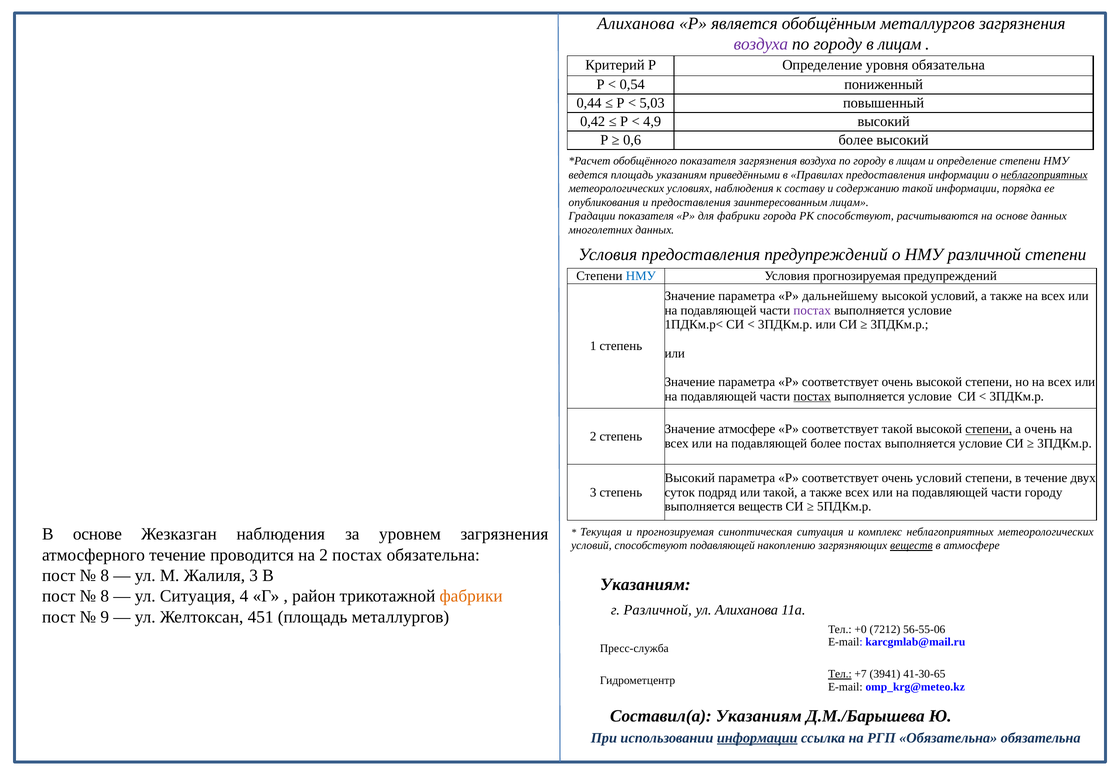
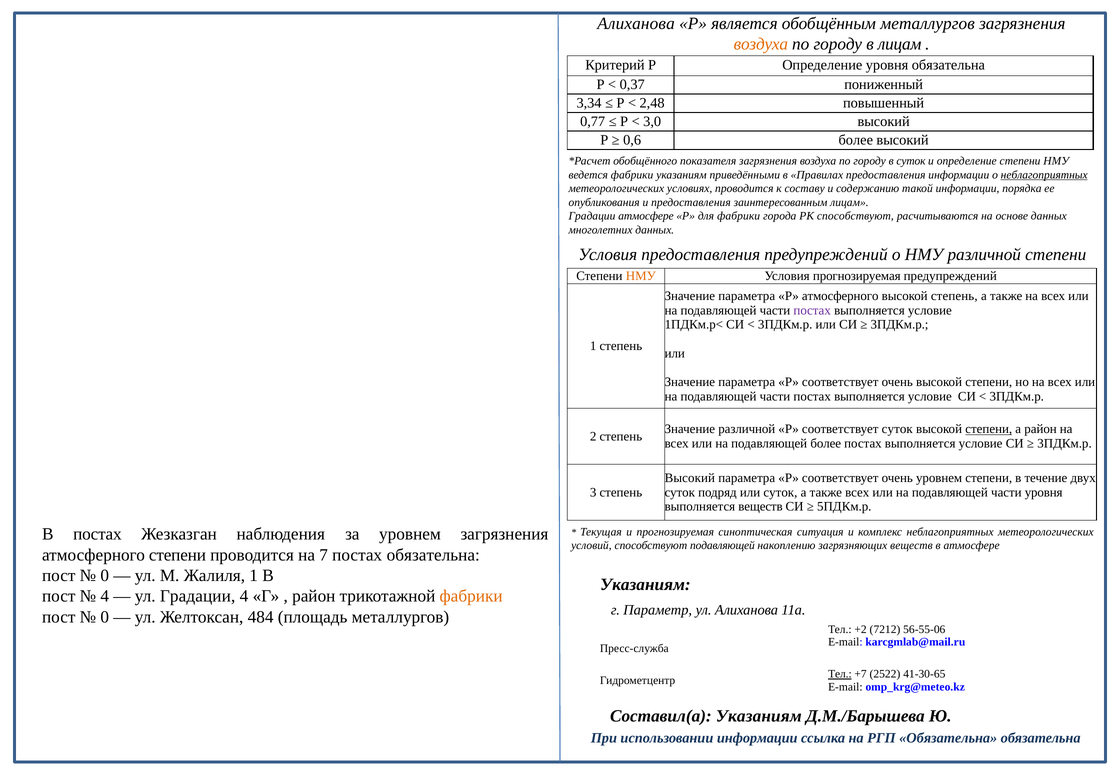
воздуха colour: purple -> orange (761, 44)
0,54: 0,54 -> 0,37 (632, 85)
0,44: 0,44 -> 3,34 (589, 103)
5,03: 5,03 -> 2,48 (652, 103)
0,42: 0,42 -> 0,77 (593, 122)
4,9: 4,9 -> 3,0 (652, 122)
лицам: лицам -> суток (911, 161)
ведется площадь: площадь -> фабрики (632, 175)
условиях наблюдения: наблюдения -> проводится (744, 189)
Градации показателя: показателя -> атмосфере (646, 216)
НМУ colour: blue -> orange (641, 276)
Р дальнейшему: дальнейшему -> атмосферного (840, 296)
высокой условий: условий -> степень (954, 296)
постах underline: present -> none (812, 396)
Значение атмосфере: атмосфере -> различной (747, 429)
соответствует такой: такой -> суток (897, 429)
а очень: очень -> район (1041, 429)
очень условий: условий -> уровнем (939, 478)
или такой: такой -> суток (780, 493)
части городу: городу -> уровня (1044, 493)
В основе: основе -> постах (97, 535)
веществ underline: present -> none (911, 546)
атмосферного течение: течение -> степени (177, 555)
на 2: 2 -> 7 (324, 555)
8: 8 -> 0 (105, 576)
Жалиля 3: 3 -> 1 (254, 576)
8: 8 -> 4 (105, 597)
ул Ситуация: Ситуация -> Градации (198, 597)
г Различной: Различной -> Параметр (658, 610)
9: 9 -> 0 (105, 617)
451: 451 -> 484 (261, 617)
+0: +0 -> +2 (861, 630)
3941: 3941 -> 2522 (885, 674)
информации underline: present -> none (757, 738)
